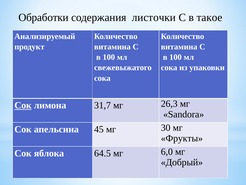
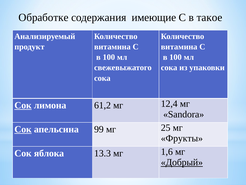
Обработки: Обработки -> Обработке (43, 17)
листочки: листочки -> имеющие (154, 17)
31,7: 31,7 -> 61,2 (102, 105)
26,3: 26,3 -> 12,4 (169, 104)
Сок underline: none -> present (23, 129)
45: 45 -> 99 (99, 129)
30: 30 -> 25 (166, 127)
64.5: 64.5 -> 13.3 (102, 153)
6,0: 6,0 -> 1,6 (167, 151)
Добрый underline: none -> present (182, 162)
